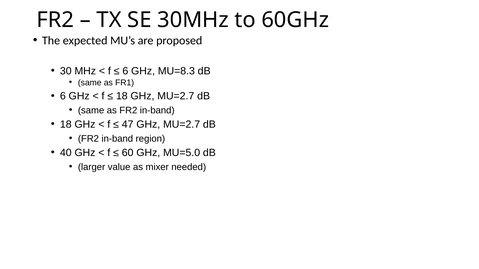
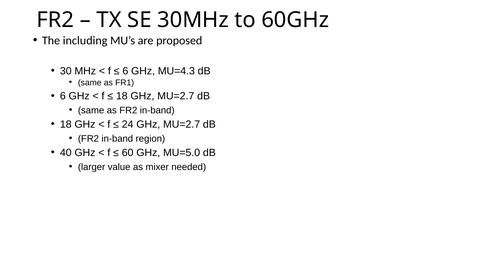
expected: expected -> including (85, 41)
MU=8.3: MU=8.3 -> MU=4.3 (176, 71)
47: 47 -> 24 (128, 125)
